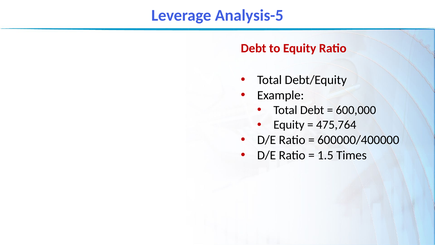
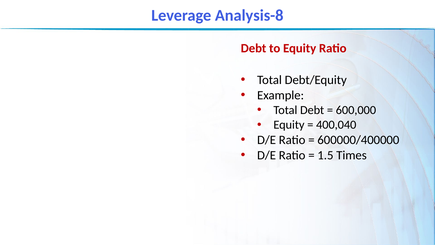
Analysis-5: Analysis-5 -> Analysis-8 (249, 16)
475,764: 475,764 -> 400,040 (336, 125)
